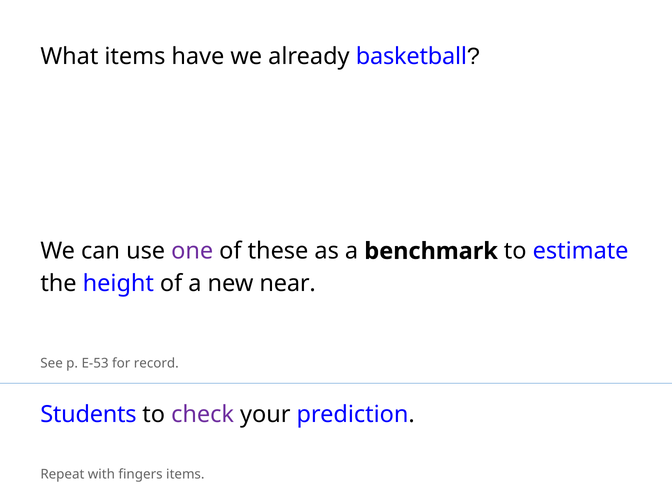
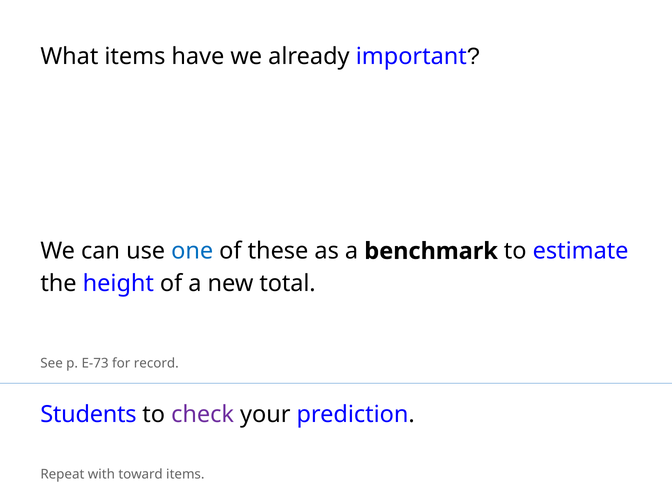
basketball: basketball -> important (411, 56)
one colour: purple -> blue (192, 251)
near: near -> total (288, 283)
E-53: E-53 -> E-73 (95, 363)
fingers: fingers -> toward (141, 474)
